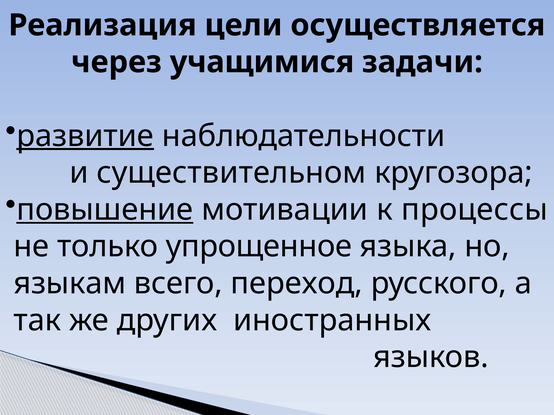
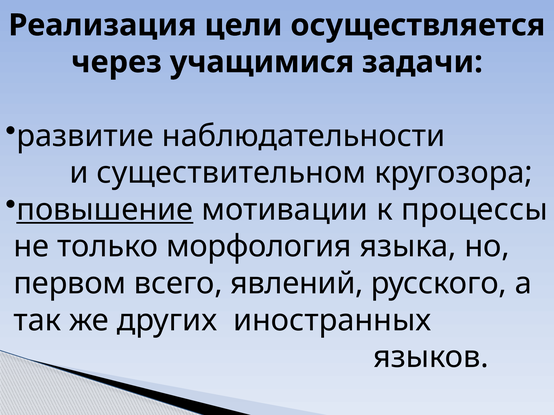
развитие underline: present -> none (85, 136)
упрощенное: упрощенное -> морфология (259, 247)
языкам: языкам -> первом (70, 284)
переход: переход -> явлений (297, 284)
